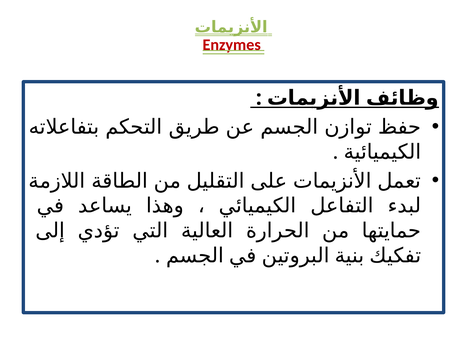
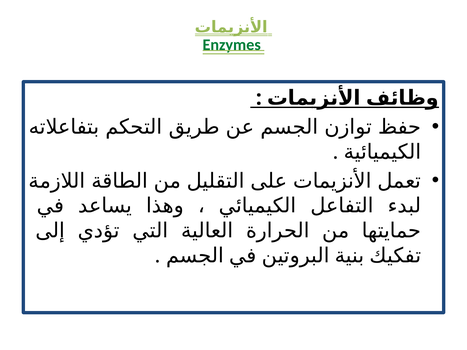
Enzymes colour: red -> green (232, 45)
